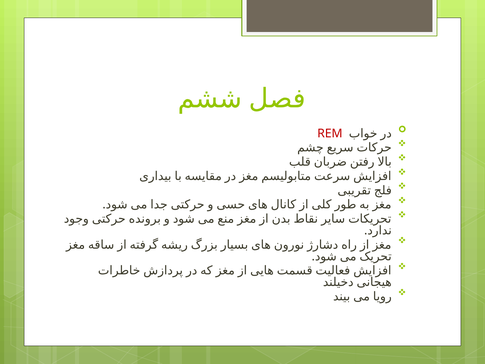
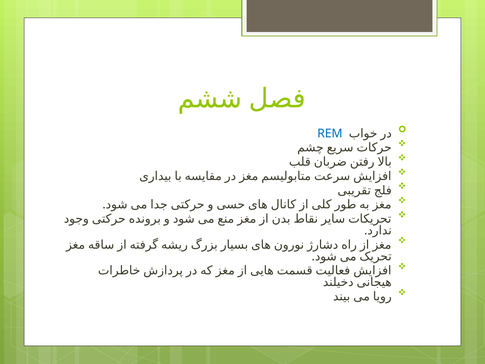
REM colour: red -> blue (330, 133)
